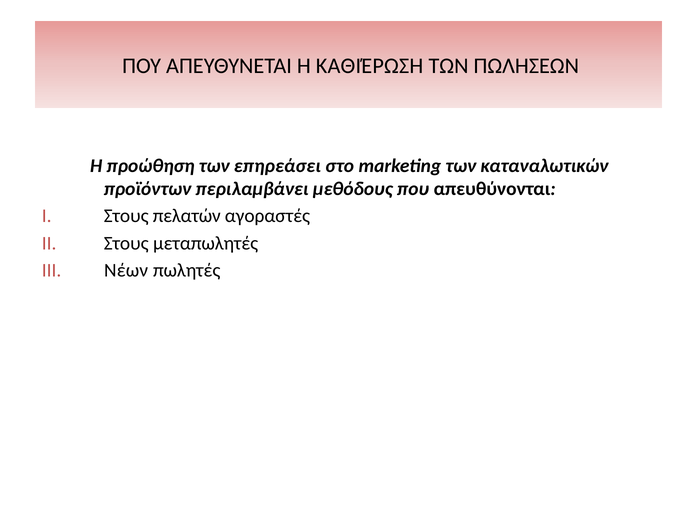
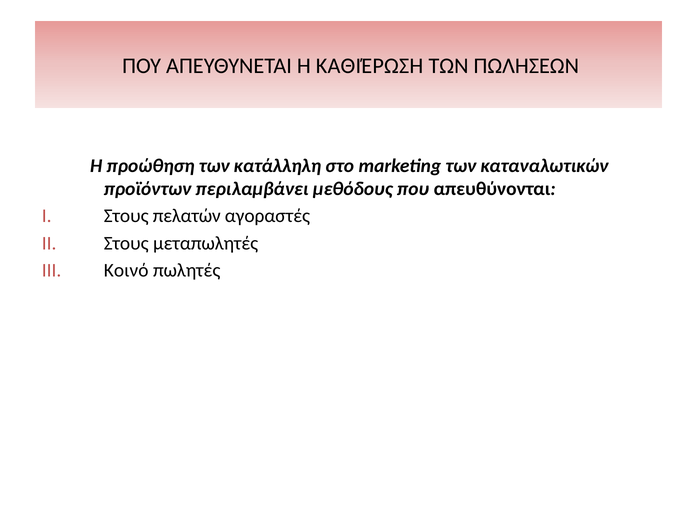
επηρεάσει: επηρεάσει -> κατάλληλη (277, 166)
Νέων: Νέων -> Κοινό (126, 270)
